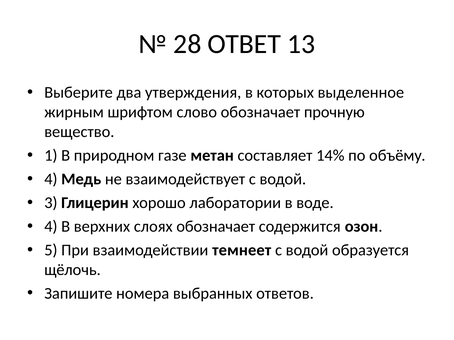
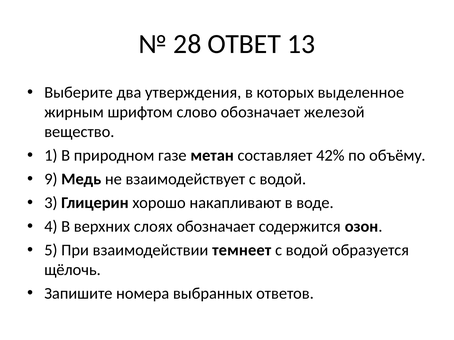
прочную: прочную -> железой (334, 112)
14%: 14% -> 42% (330, 156)
4: 4 -> 9 (51, 179)
лаборатории: лаборатории -> накапливают (235, 203)
